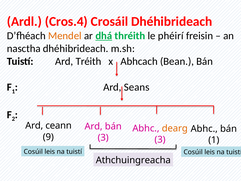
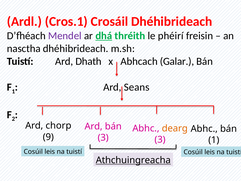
Cros.4: Cros.4 -> Cros.1 (66, 21)
Mendel colour: orange -> purple (65, 36)
Tréith: Tréith -> Dhath (89, 61)
Bean: Bean -> Galar (177, 61)
ceann: ceann -> chorp (58, 125)
Athchuingreacha underline: none -> present (133, 160)
